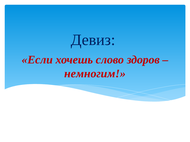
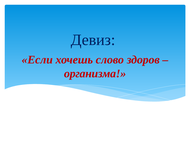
немногим: немногим -> организма (95, 74)
